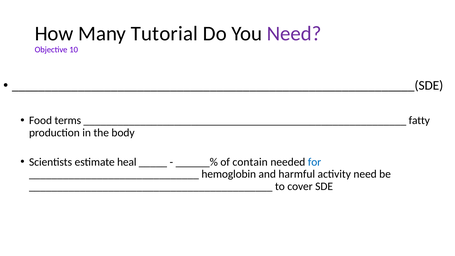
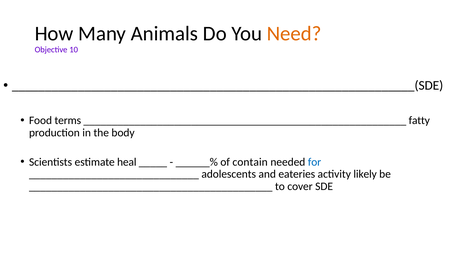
Tutorial: Tutorial -> Animals (164, 34)
Need colour: purple -> orange (294, 34)
hemoglobin: hemoglobin -> adolescents (229, 174)
harmful: harmful -> eateries (297, 174)
activity need: need -> likely (365, 174)
